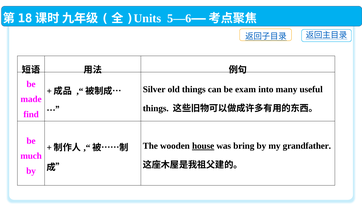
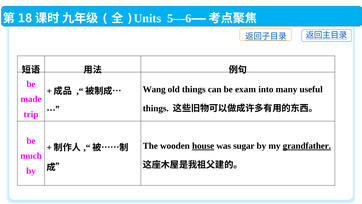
Silver: Silver -> Wang (154, 89)
find: find -> trip (31, 114)
bring: bring -> sugar (244, 146)
grandfather underline: none -> present (307, 146)
